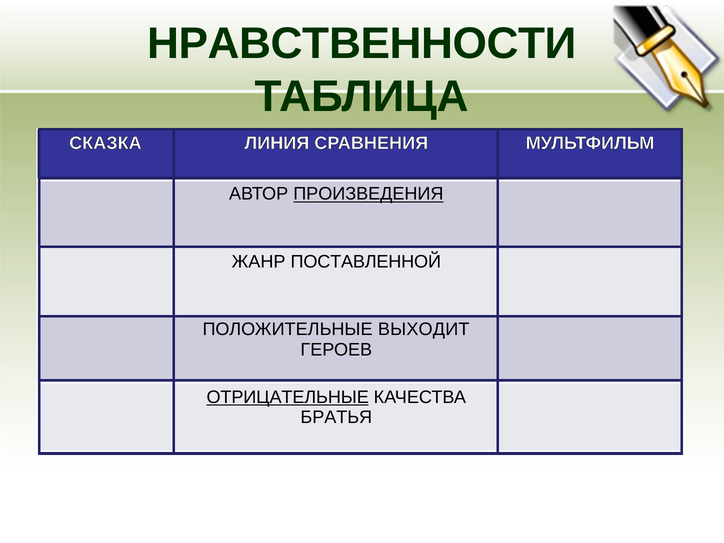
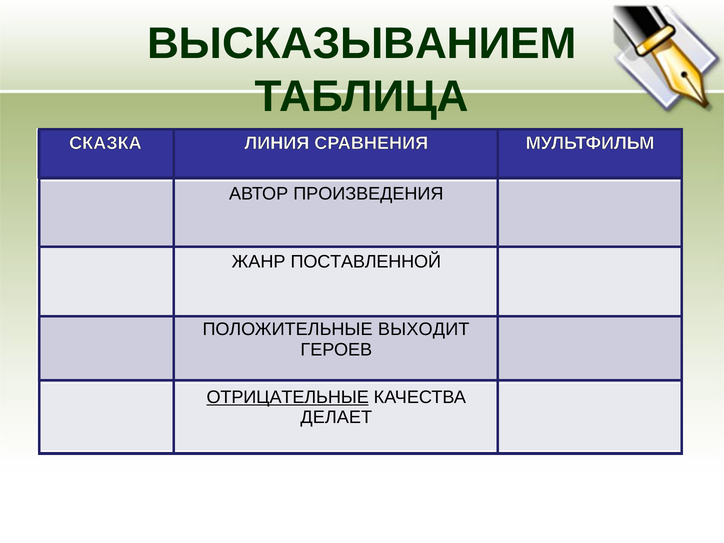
НРАВСТВЕННОСТИ: НРАВСТВЕННОСТИ -> ВЫСКАЗЫВАНИЕМ (362, 44)
ПРОИЗВЕДЕНИЯ underline: present -> none (368, 194)
БРАТЬЯ: БРАТЬЯ -> ДЕЛАЕТ (336, 417)
